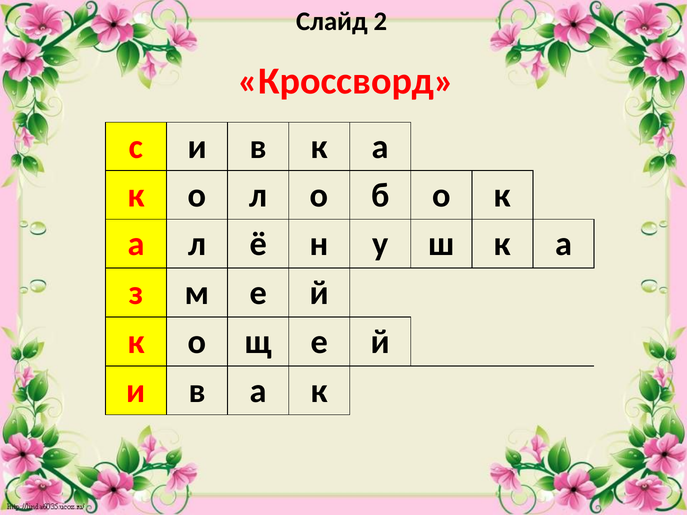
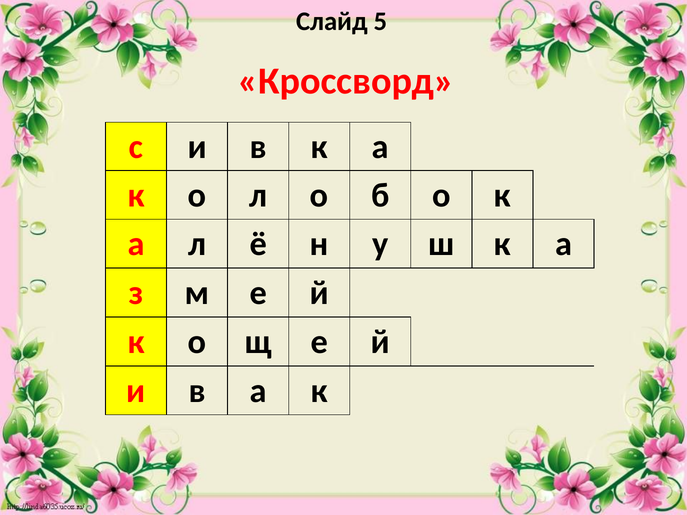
2: 2 -> 5 (380, 21)
